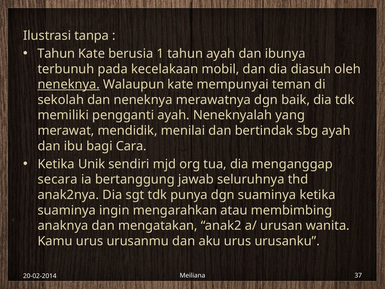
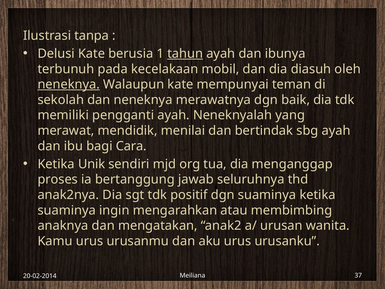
Tahun: Tahun -> Delusi (56, 54)
tahun underline: none -> present (185, 54)
secara: secara -> proses (58, 179)
punya: punya -> positif (189, 195)
